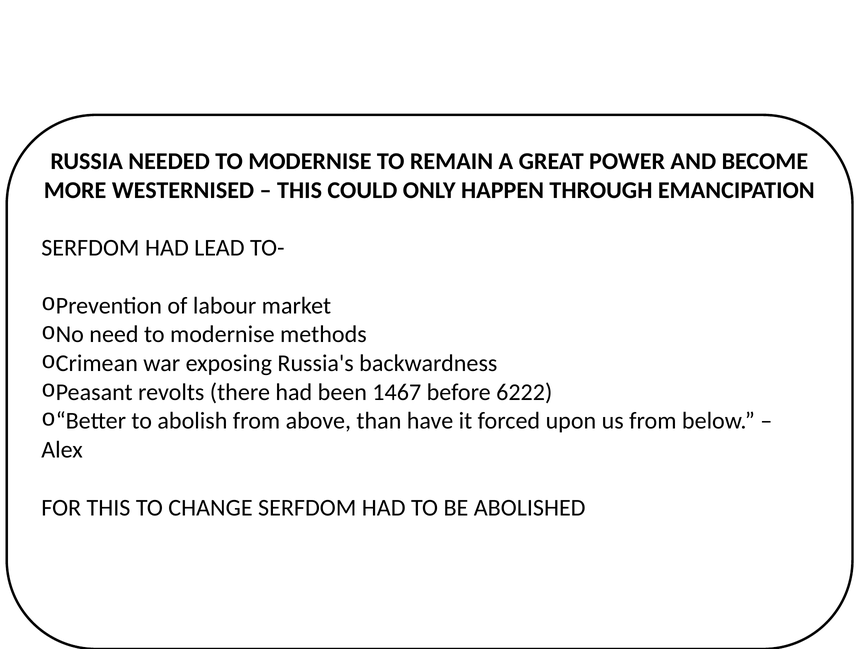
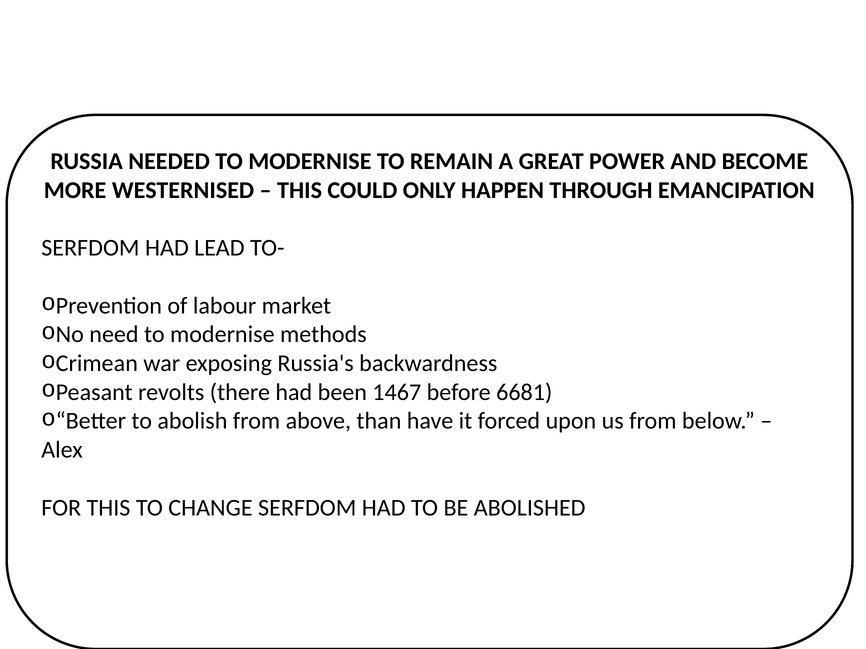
6222: 6222 -> 6681 (524, 392)
